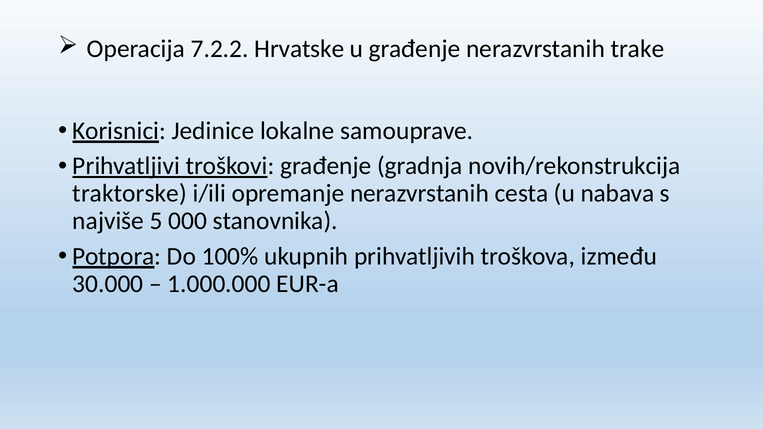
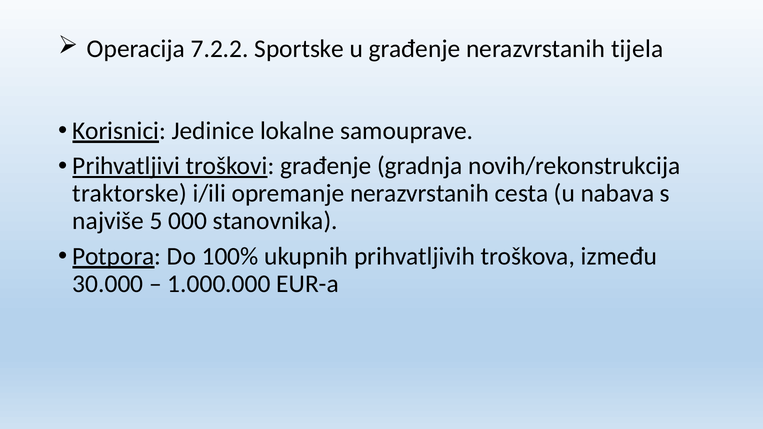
Hrvatske: Hrvatske -> Sportske (299, 49)
trake: trake -> tijela (637, 49)
